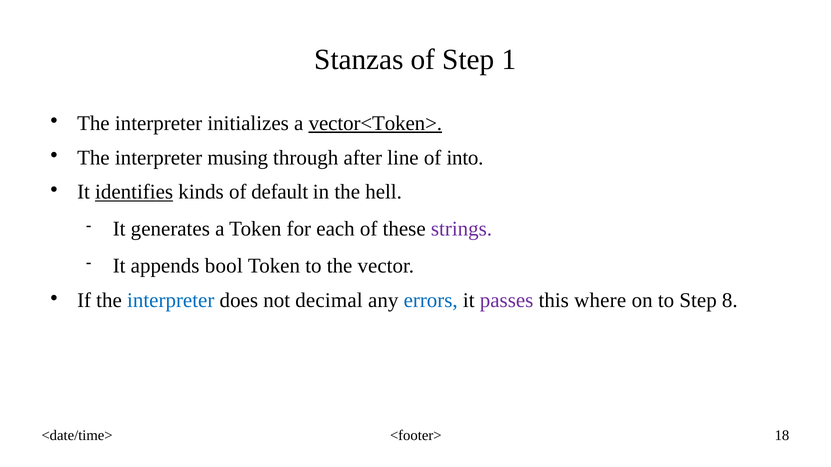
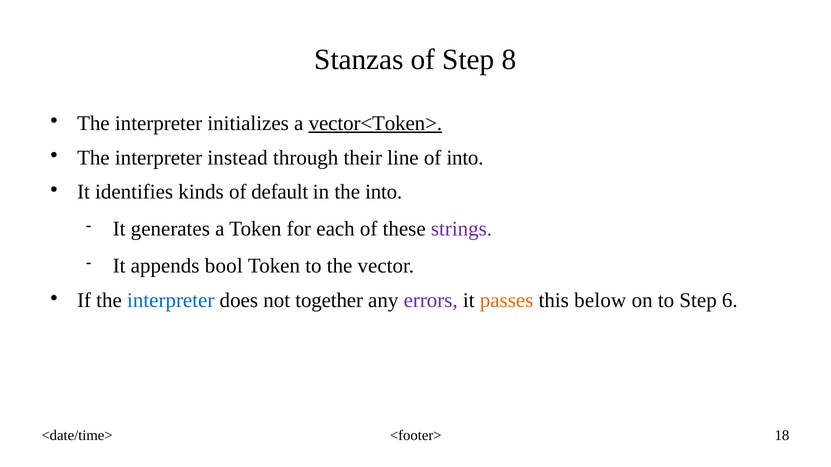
1: 1 -> 8 (509, 60)
musing: musing -> instead (238, 158)
after: after -> their (363, 158)
identifies underline: present -> none (134, 192)
the hell: hell -> into (384, 192)
decimal: decimal -> together (329, 301)
errors colour: blue -> purple (431, 301)
passes colour: purple -> orange (507, 301)
where: where -> below (600, 301)
8: 8 -> 6 (730, 301)
